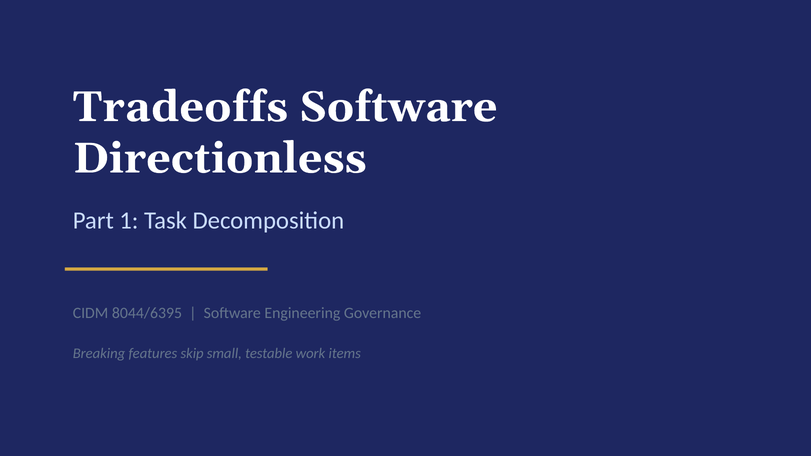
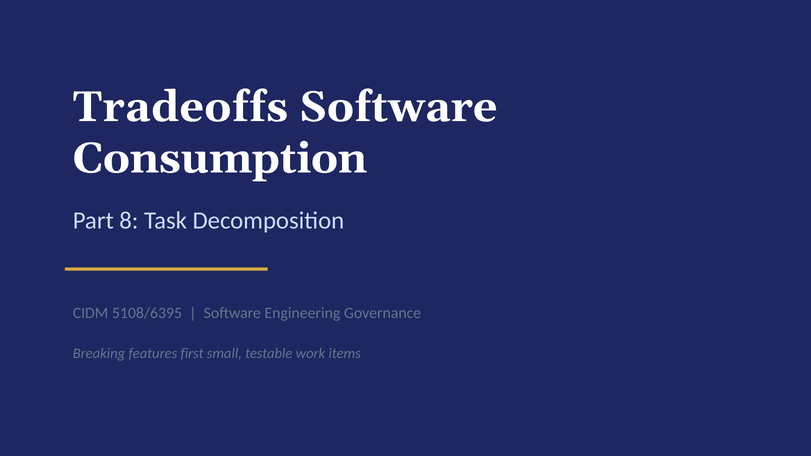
Directionless: Directionless -> Consumption (220, 158)
1: 1 -> 8 (129, 221)
8044/6395: 8044/6395 -> 5108/6395 (147, 313)
skip: skip -> first (192, 354)
